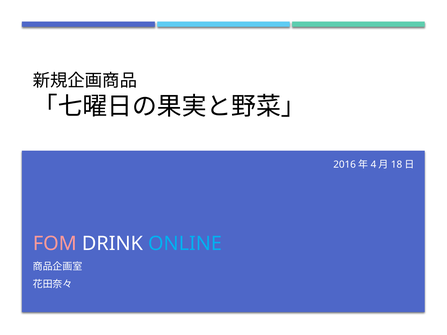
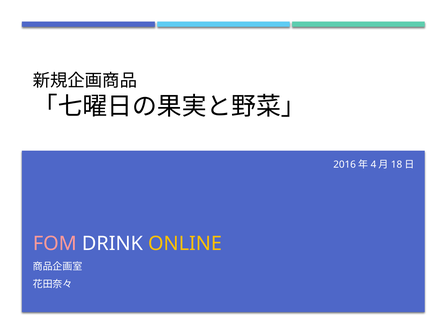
ONLINE colour: light blue -> yellow (185, 244)
